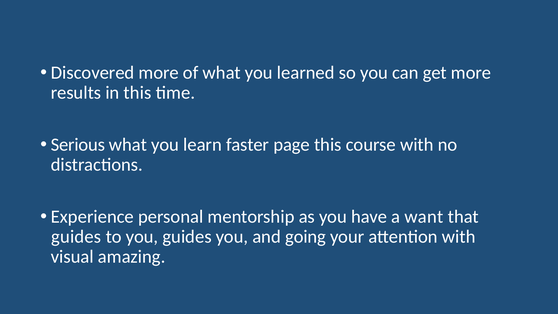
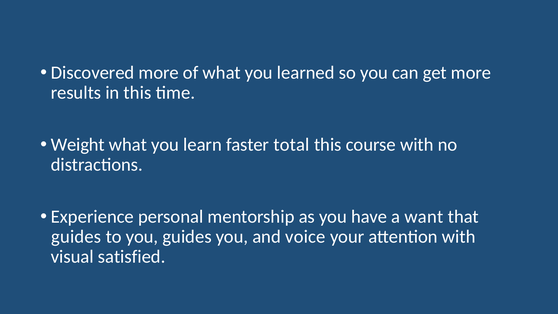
Serious: Serious -> Weight (78, 145)
page: page -> total (292, 145)
going: going -> voice (305, 237)
amazing: amazing -> satisfied (132, 257)
